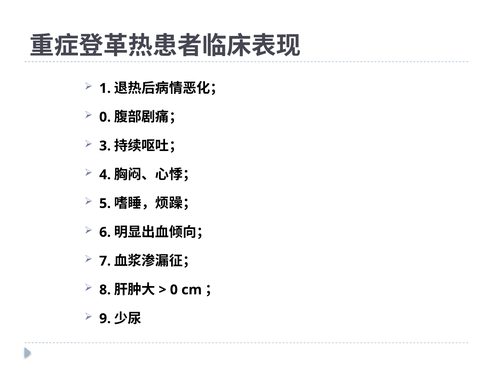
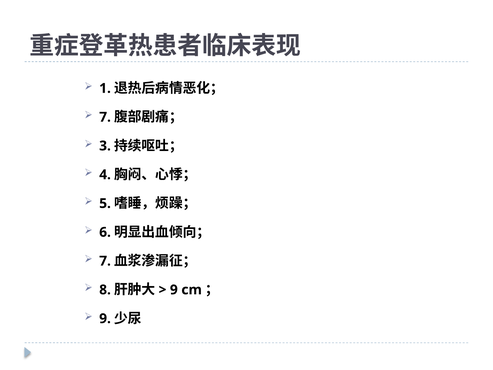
0: 0 -> 7 (105, 117)
0: 0 -> 9 (174, 290)
